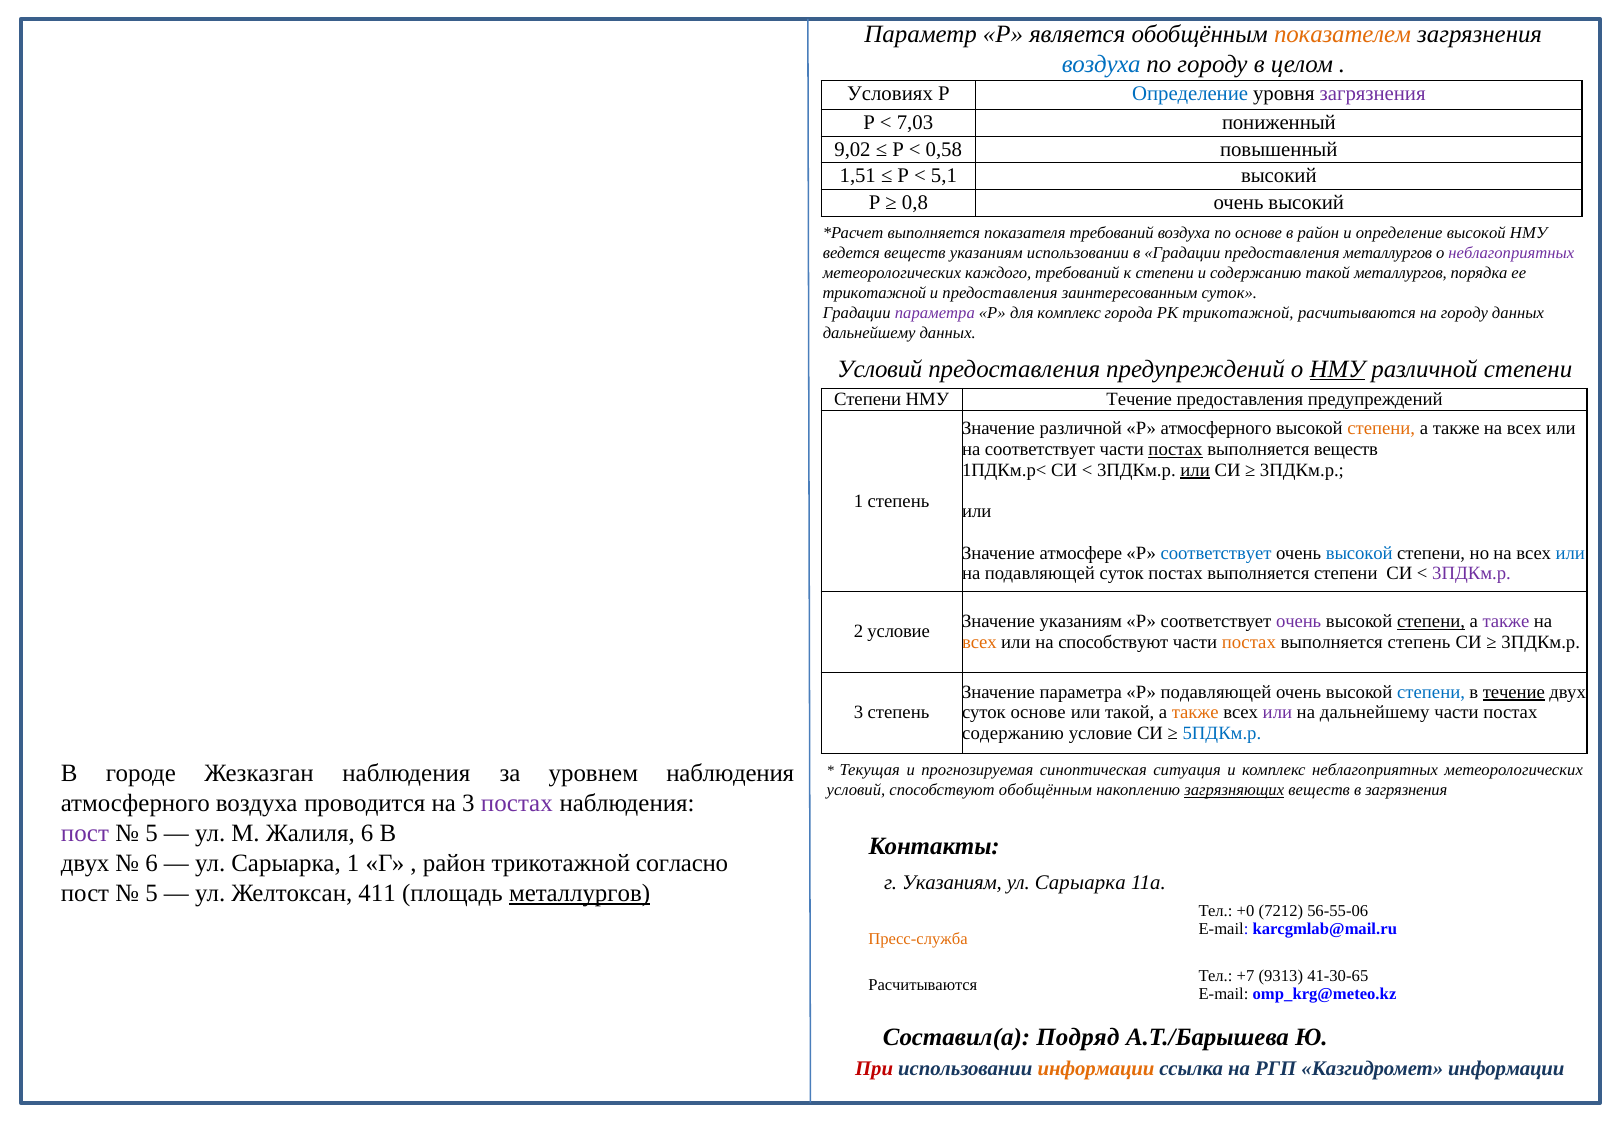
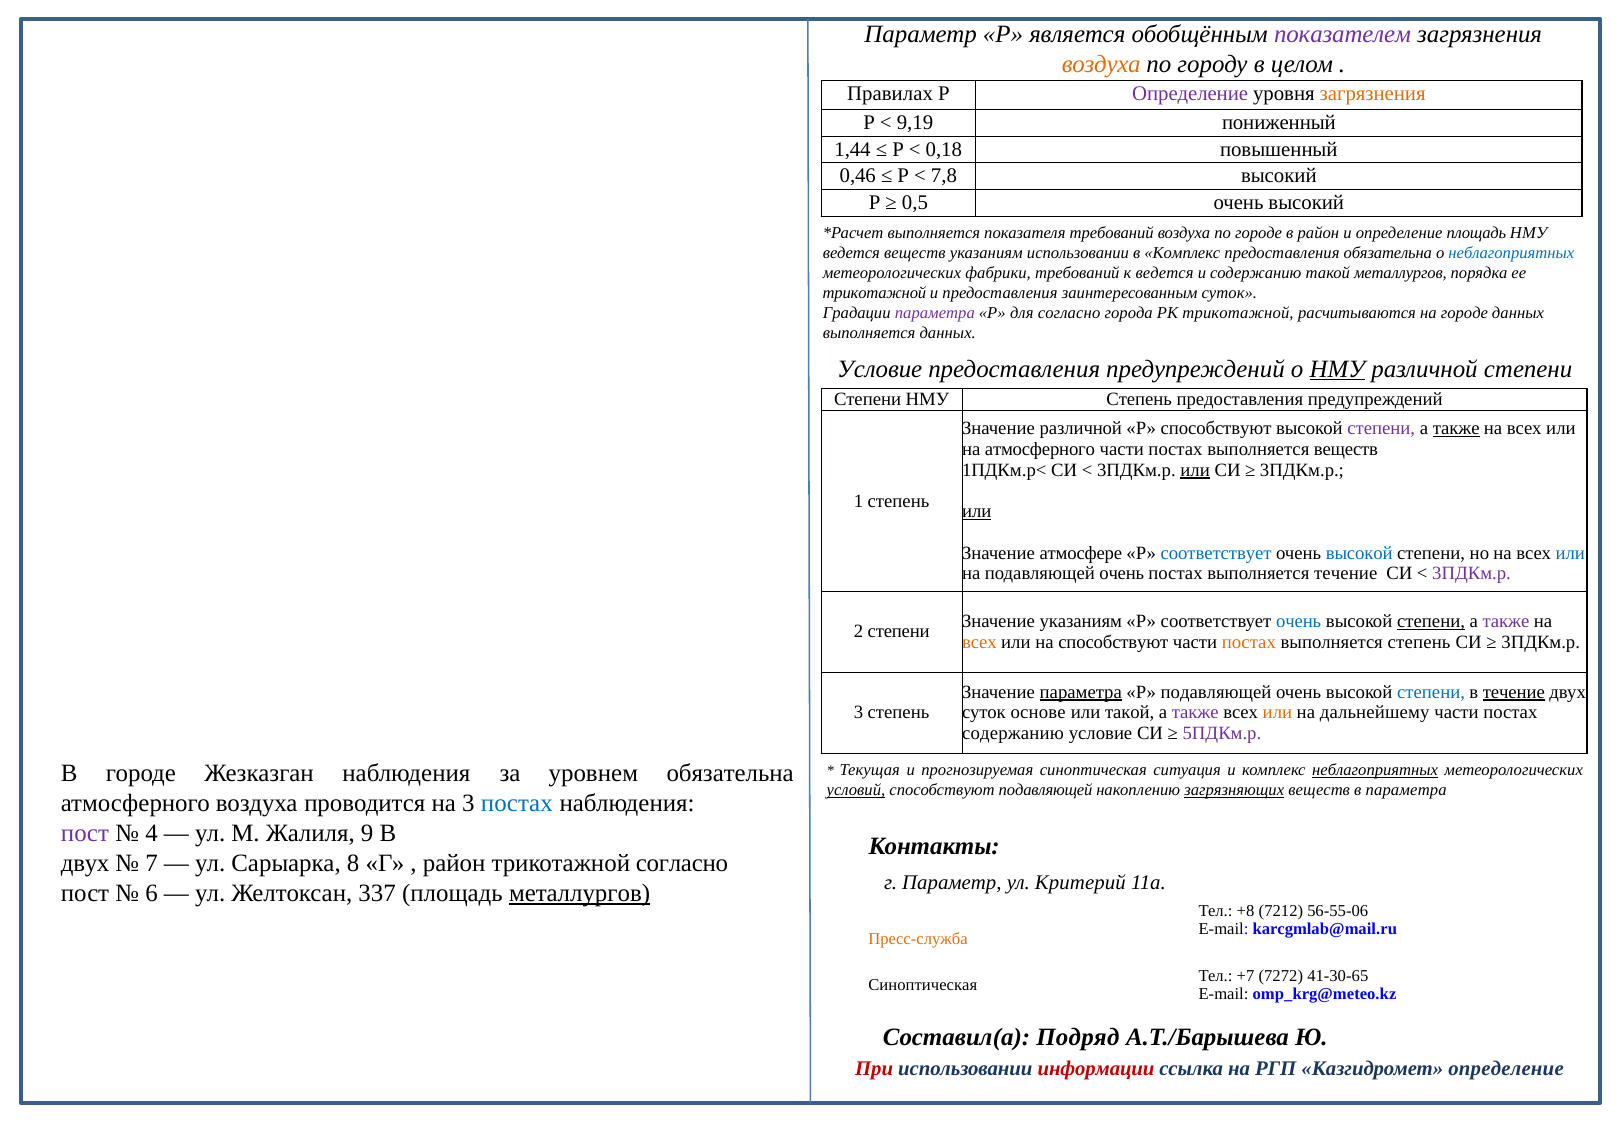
показателем colour: orange -> purple (1343, 34)
воздуха colour: blue -> orange (1101, 64)
Условиях: Условиях -> Правилах (890, 94)
Определение colour: blue -> purple (1190, 94)
загрязнения colour: purple -> orange (1373, 94)
7,03: 7,03 -> 9,19 (915, 123)
9,02: 9,02 -> 1,44 (853, 149)
0,58: 0,58 -> 0,18 (944, 149)
1,51: 1,51 -> 0,46 (858, 176)
5,1: 5,1 -> 7,8 (944, 176)
0,8: 0,8 -> 0,5 (915, 203)
по основе: основе -> городе (1259, 233)
определение высокой: высокой -> площадь (1476, 233)
в Градации: Градации -> Комплекс (1182, 253)
предоставления металлургов: металлургов -> обязательна (1388, 253)
неблагоприятных colour: purple -> blue (1511, 253)
каждого: каждого -> фабрики (998, 273)
к степени: степени -> ведется (1165, 273)
для комплекс: комплекс -> согласно (1069, 313)
на городу: городу -> городе (1464, 313)
дальнейшему: дальнейшему -> выполняется (869, 333)
Условий: Условий -> Условие (880, 369)
НМУ Течение: Течение -> Степень (1139, 400)
Р атмосферного: атмосферного -> способствуют (1216, 429)
степени colour: orange -> purple (1381, 429)
также underline: none -> present (1456, 429)
на соответствует: соответствует -> атмосферного (1040, 449)
постах underline: present -> none (1176, 449)
или underline: none -> present (977, 512)
на подавляющей суток: суток -> очень (1122, 574)
выполняется степени: степени -> течение (1346, 574)
очень colour: purple -> blue (1299, 621)
2 условие: условие -> степени (899, 632)
параметра underline: none -> present (1081, 692)
также colour: orange -> purple (1195, 713)
или colour: purple -> orange (1277, 713)
5ПДКм.р colour: blue -> purple (1222, 734)
уровнем наблюдения: наблюдения -> обязательна (730, 774)
неблагоприятных underline: none -> present (1375, 770)
условий underline: none -> present (856, 790)
способствуют обобщённым: обобщённым -> подавляющей (1046, 790)
в загрязнения: загрязнения -> параметра (1406, 790)
постах colour: purple -> blue (517, 804)
5: 5 -> 4 (152, 833)
Жалиля 6: 6 -> 9 (367, 833)
6: 6 -> 7 (152, 863)
Сарыарка 1: 1 -> 8 (353, 863)
г Указаниям: Указаниям -> Параметр (952, 883)
Сарыарка: Сарыарка -> Критерий (1080, 883)
5: 5 -> 6 (152, 893)
411: 411 -> 337 (377, 893)
+0: +0 -> +8 (1245, 911)
9313: 9313 -> 7272 (1281, 976)
Расчитываются: Расчитываются -> Синоптическая (923, 985)
информации colour: orange -> red (1096, 1069)
Казгидромет информации: информации -> определение (1506, 1069)
